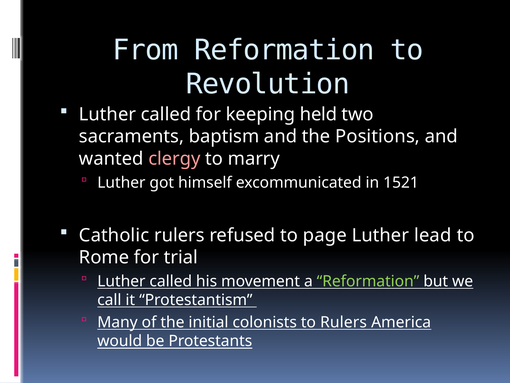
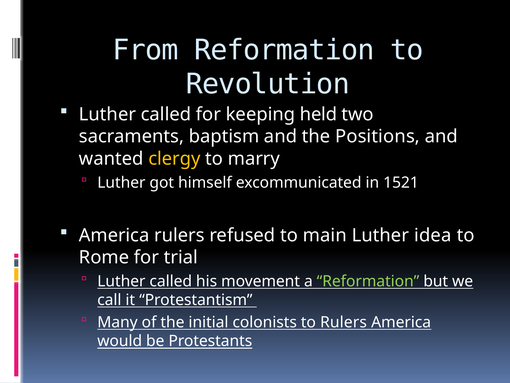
clergy colour: pink -> yellow (174, 158)
Catholic: Catholic -> America (114, 235)
page: page -> main (325, 235)
lead: lead -> idea (433, 235)
